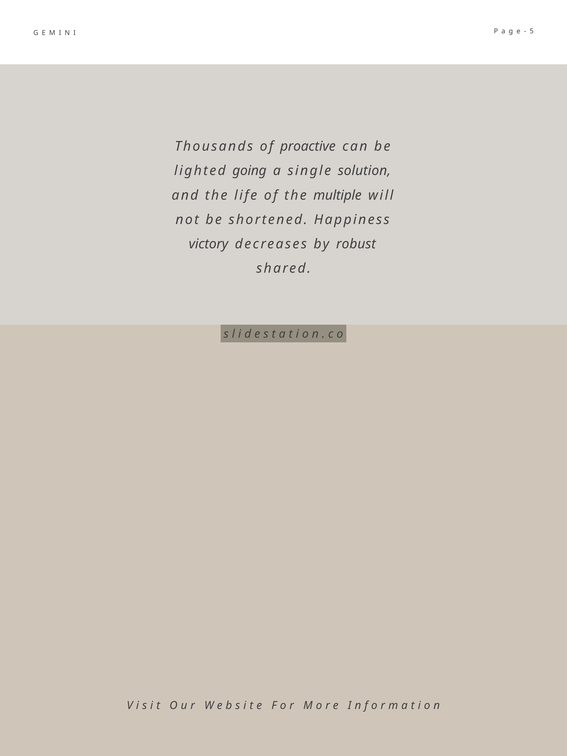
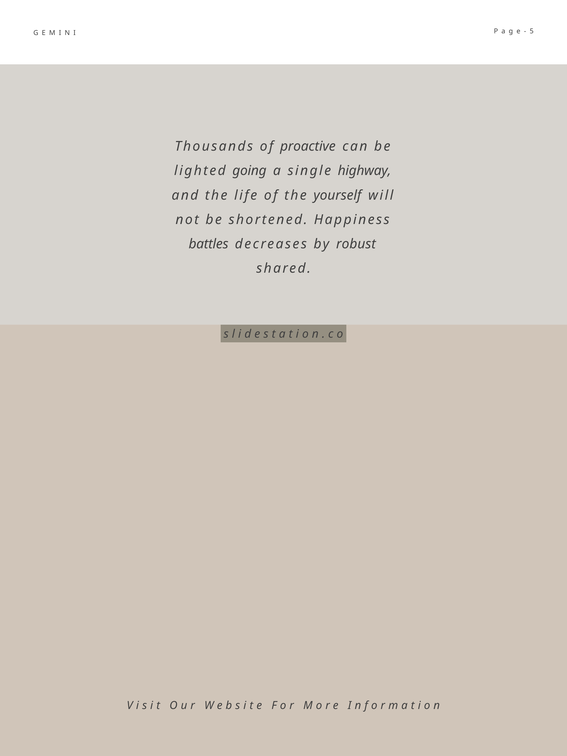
solution: solution -> highway (364, 171)
multiple: multiple -> yourself (337, 195)
victory: victory -> battles (209, 244)
